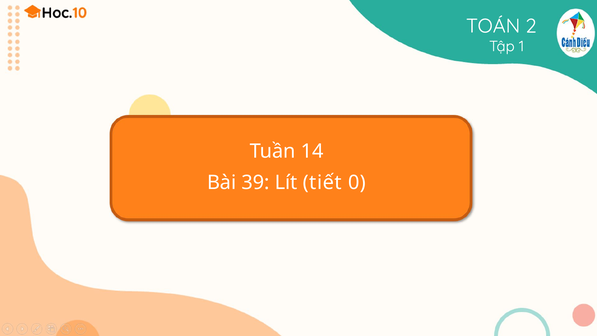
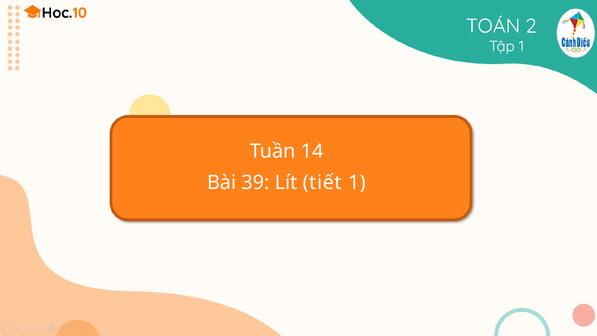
tiết 0: 0 -> 1 (357, 182)
